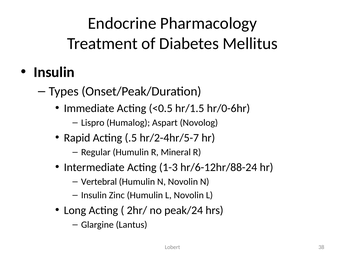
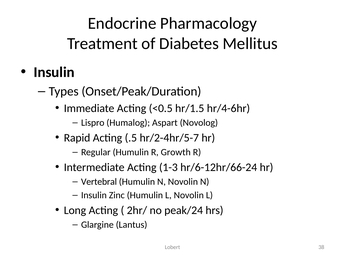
hr/0-6hr: hr/0-6hr -> hr/4-6hr (228, 108)
Mineral: Mineral -> Growth (176, 152)
hr/6-12hr/88-24: hr/6-12hr/88-24 -> hr/6-12hr/66-24 (219, 167)
